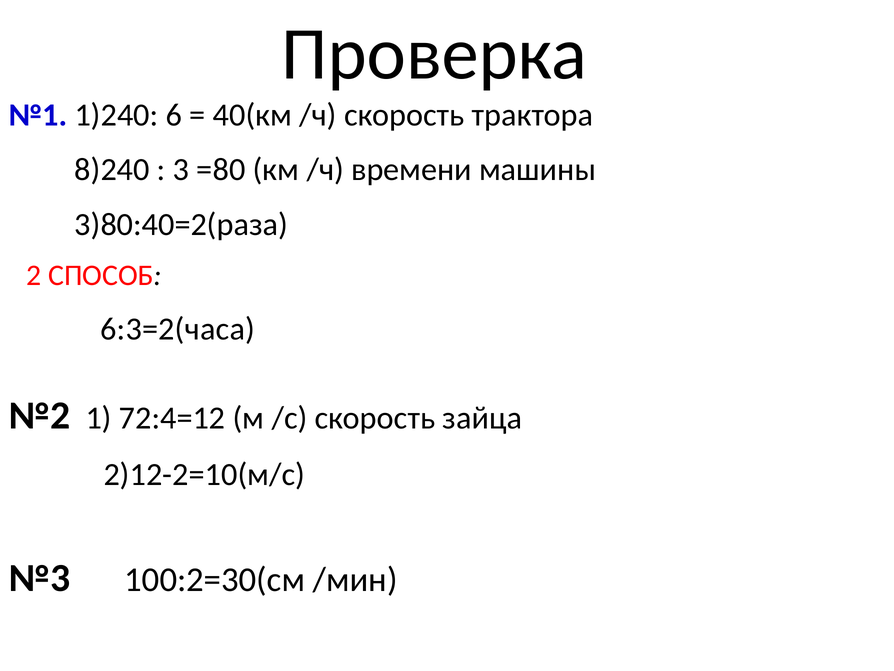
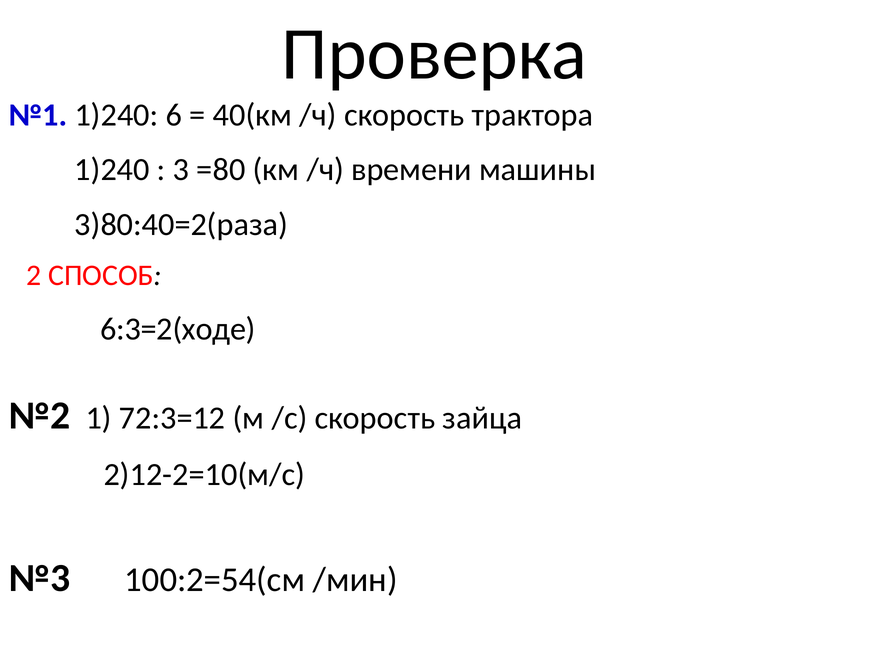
8)240: 8)240 -> 1)240 (112, 170)
6:3=2(часа: 6:3=2(часа -> 6:3=2(ходе (178, 329)
72:4=12: 72:4=12 -> 72:3=12 (172, 418)
100:2=30(см: 100:2=30(см -> 100:2=54(см (215, 579)
